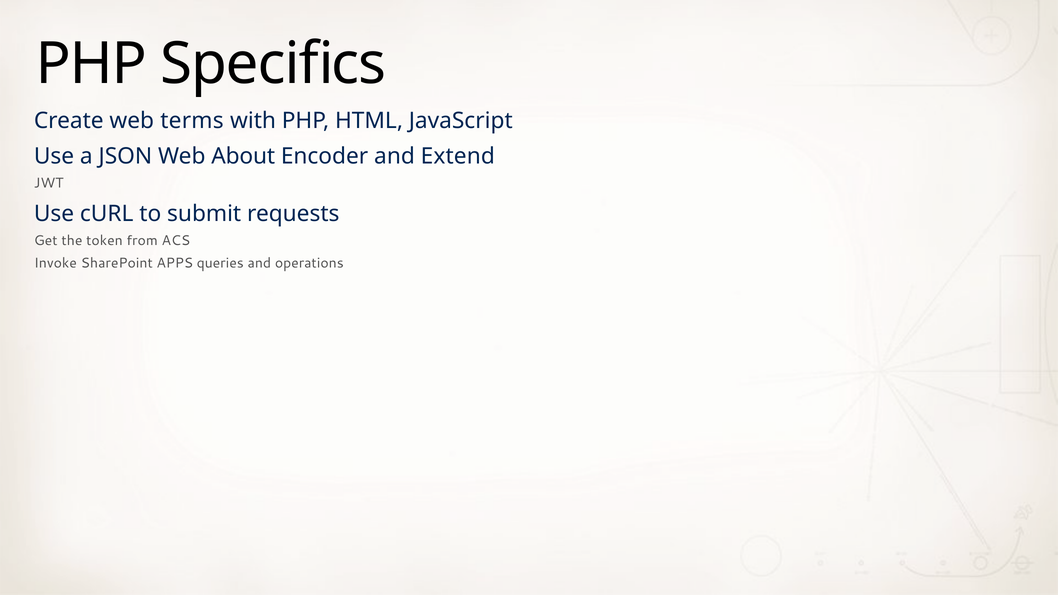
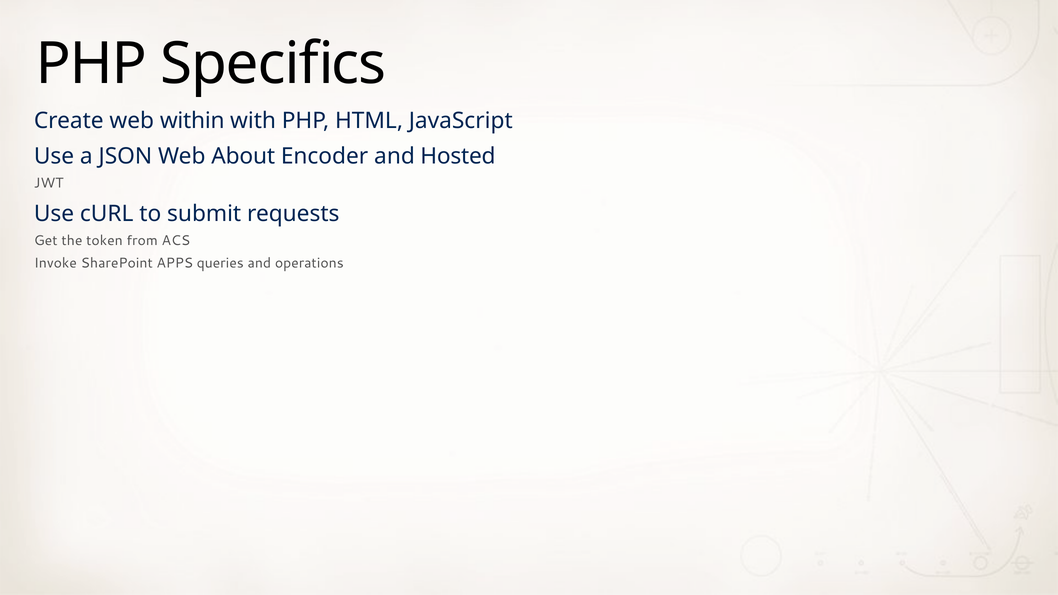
terms: terms -> within (192, 121)
Extend: Extend -> Hosted (458, 156)
